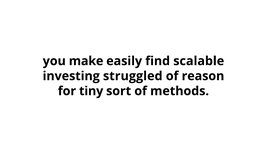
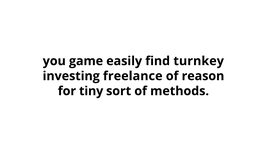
make: make -> game (86, 61)
scalable: scalable -> turnkey (199, 61)
struggled: struggled -> freelance (133, 76)
